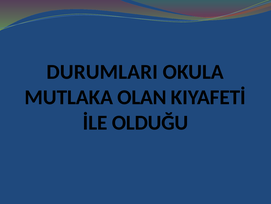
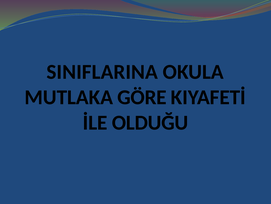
DURUMLARI: DURUMLARI -> SINIFLARINA (102, 72)
OLAN: OLAN -> GÖRE (142, 97)
